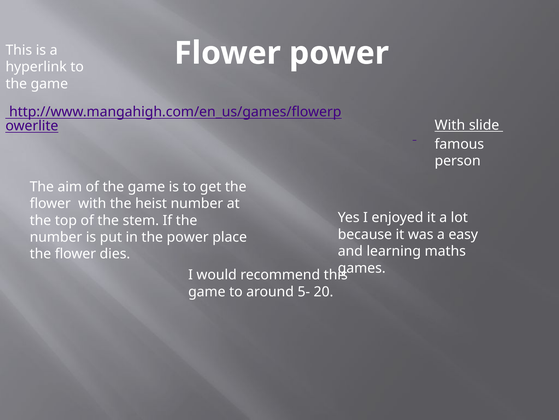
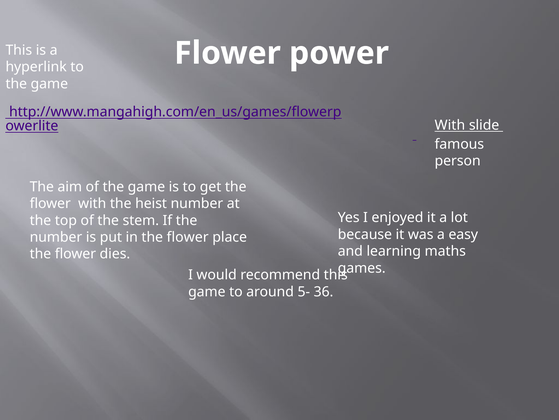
in the power: power -> flower (188, 237)
20: 20 -> 36 (323, 291)
